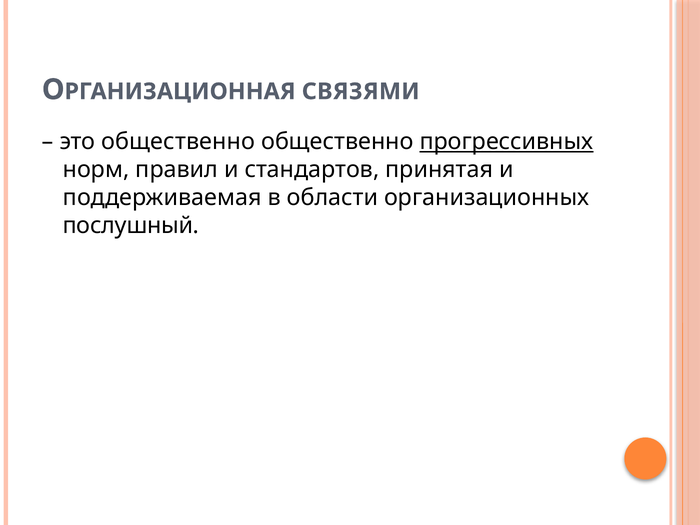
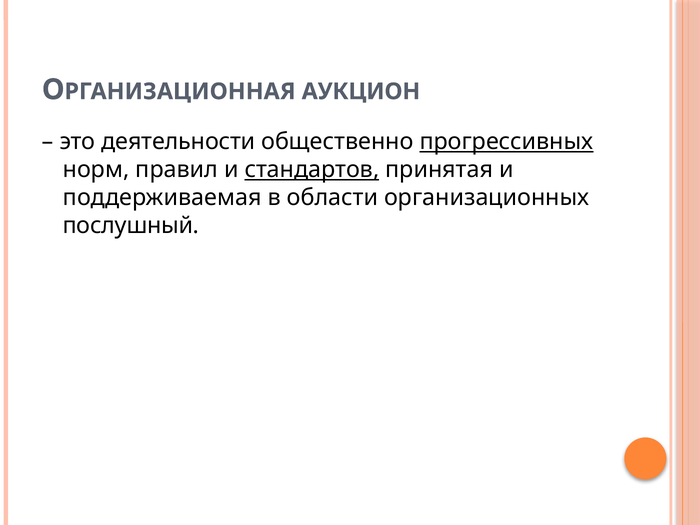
СВЯЗЯМИ: СВЯЗЯМИ -> АУКЦИОН (361, 92)
это общественно: общественно -> деятельности (178, 142)
стандартов underline: none -> present (312, 170)
